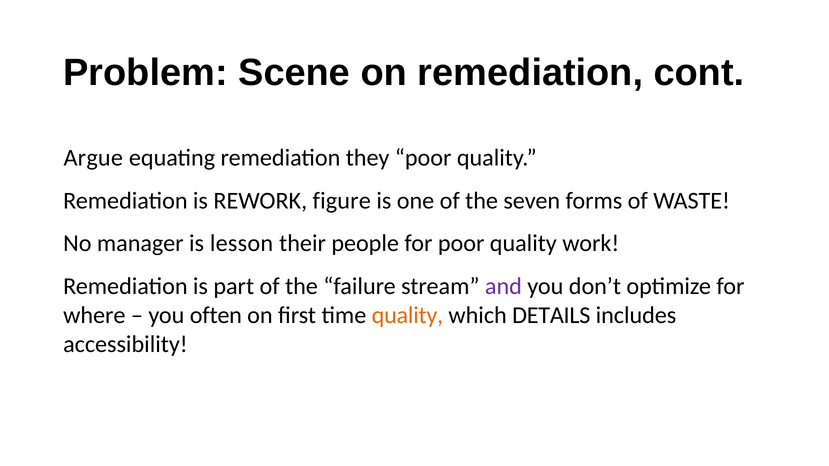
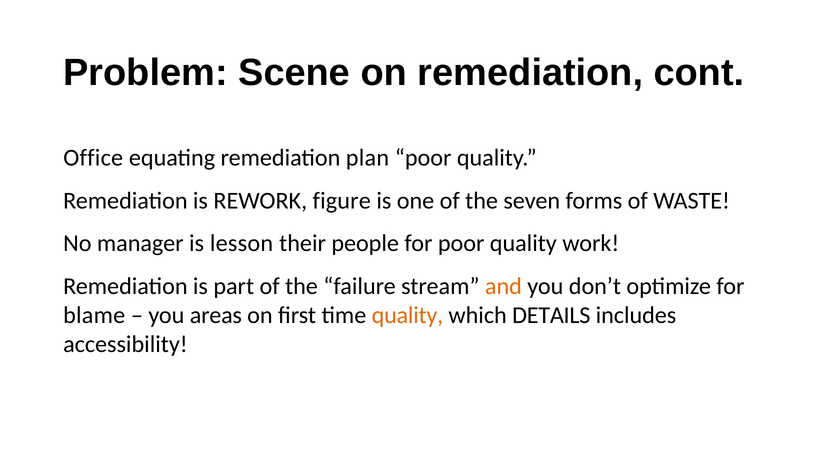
Argue: Argue -> Office (93, 158)
they: they -> plan (367, 158)
and colour: purple -> orange (503, 286)
where: where -> blame (94, 315)
often: often -> areas (216, 315)
